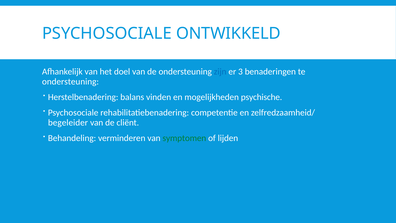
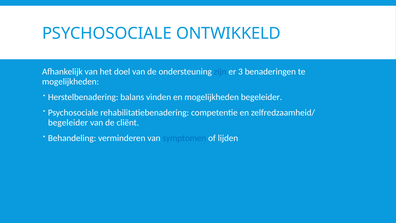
ondersteuning: ondersteuning -> mogelijkheden (71, 81)
mogelijkheden psychische: psychische -> begeleider (262, 97)
symptomen colour: green -> blue (184, 138)
